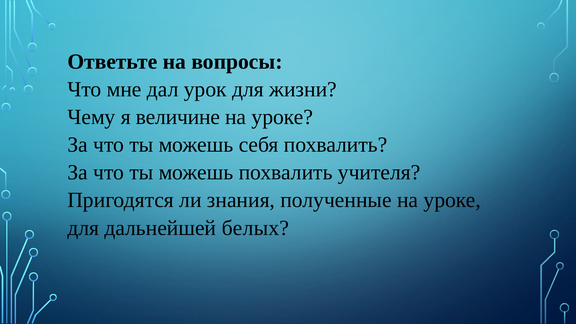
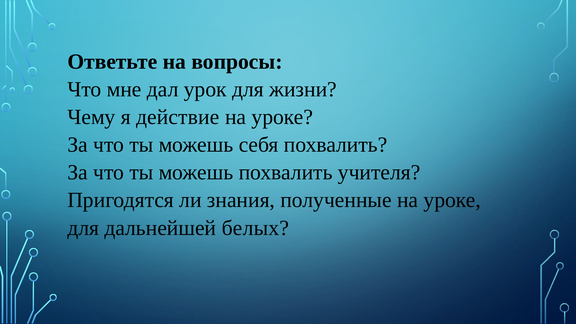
величине: величине -> действие (178, 117)
